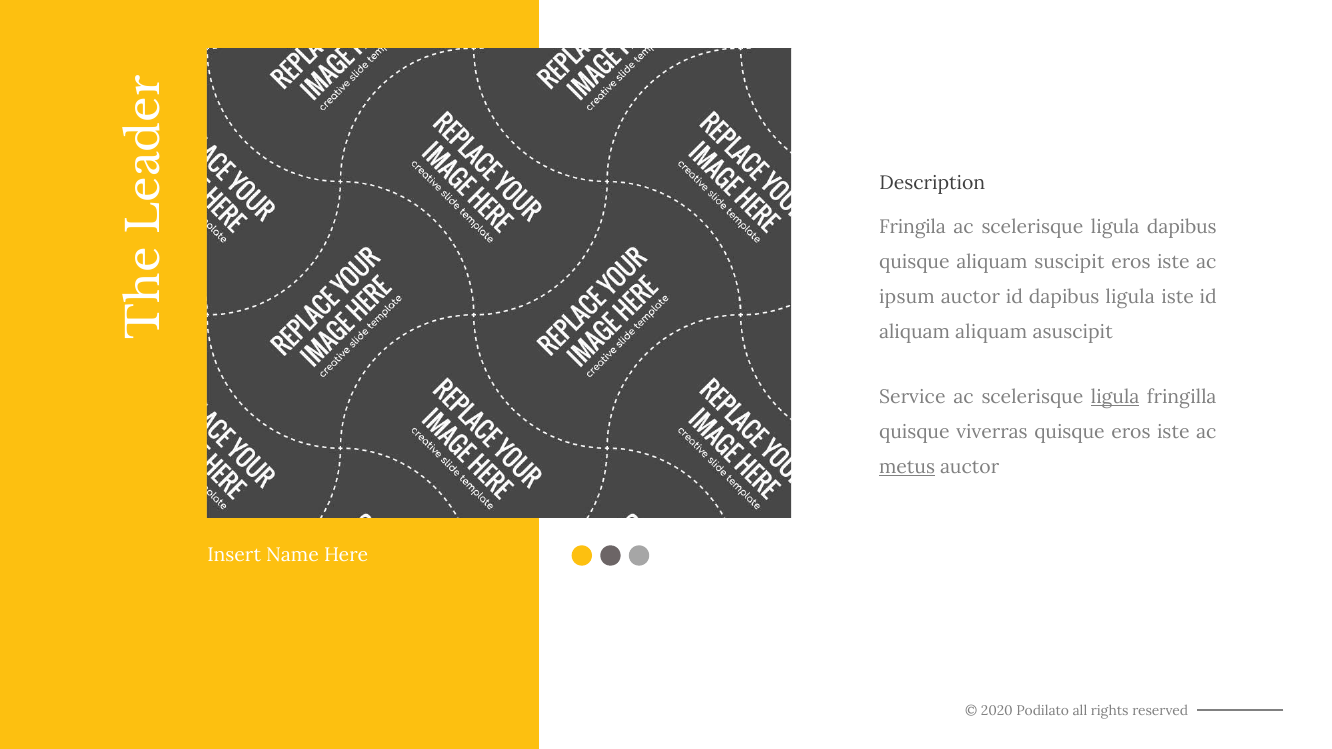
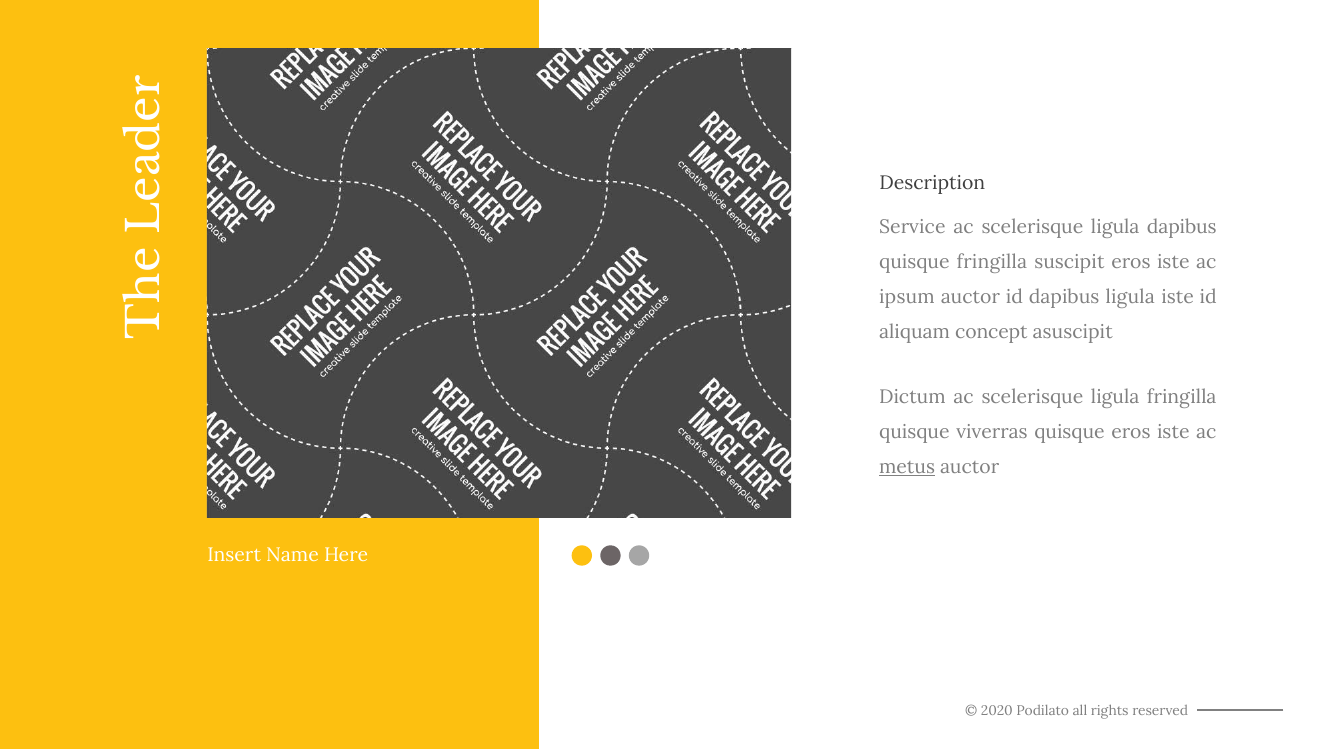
Fringila: Fringila -> Service (912, 227)
quisque aliquam: aliquam -> fringilla (992, 262)
aliquam aliquam: aliquam -> concept (991, 332)
Service: Service -> Dictum (912, 398)
ligula underline: present -> none (1115, 398)
